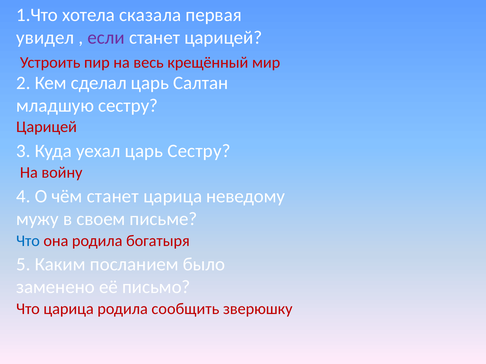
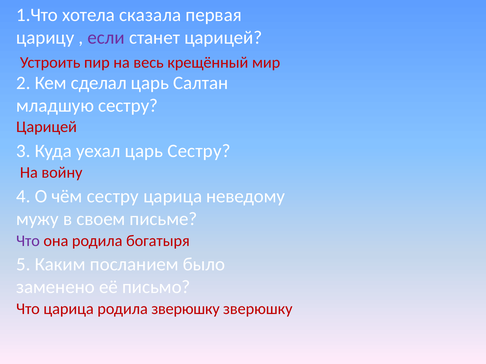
увидел: увидел -> царицу (45, 38)
чём станет: станет -> сестру (113, 197)
Что colour: blue -> purple (28, 241)
родила сообщить: сообщить -> зверюшку (186, 309)
